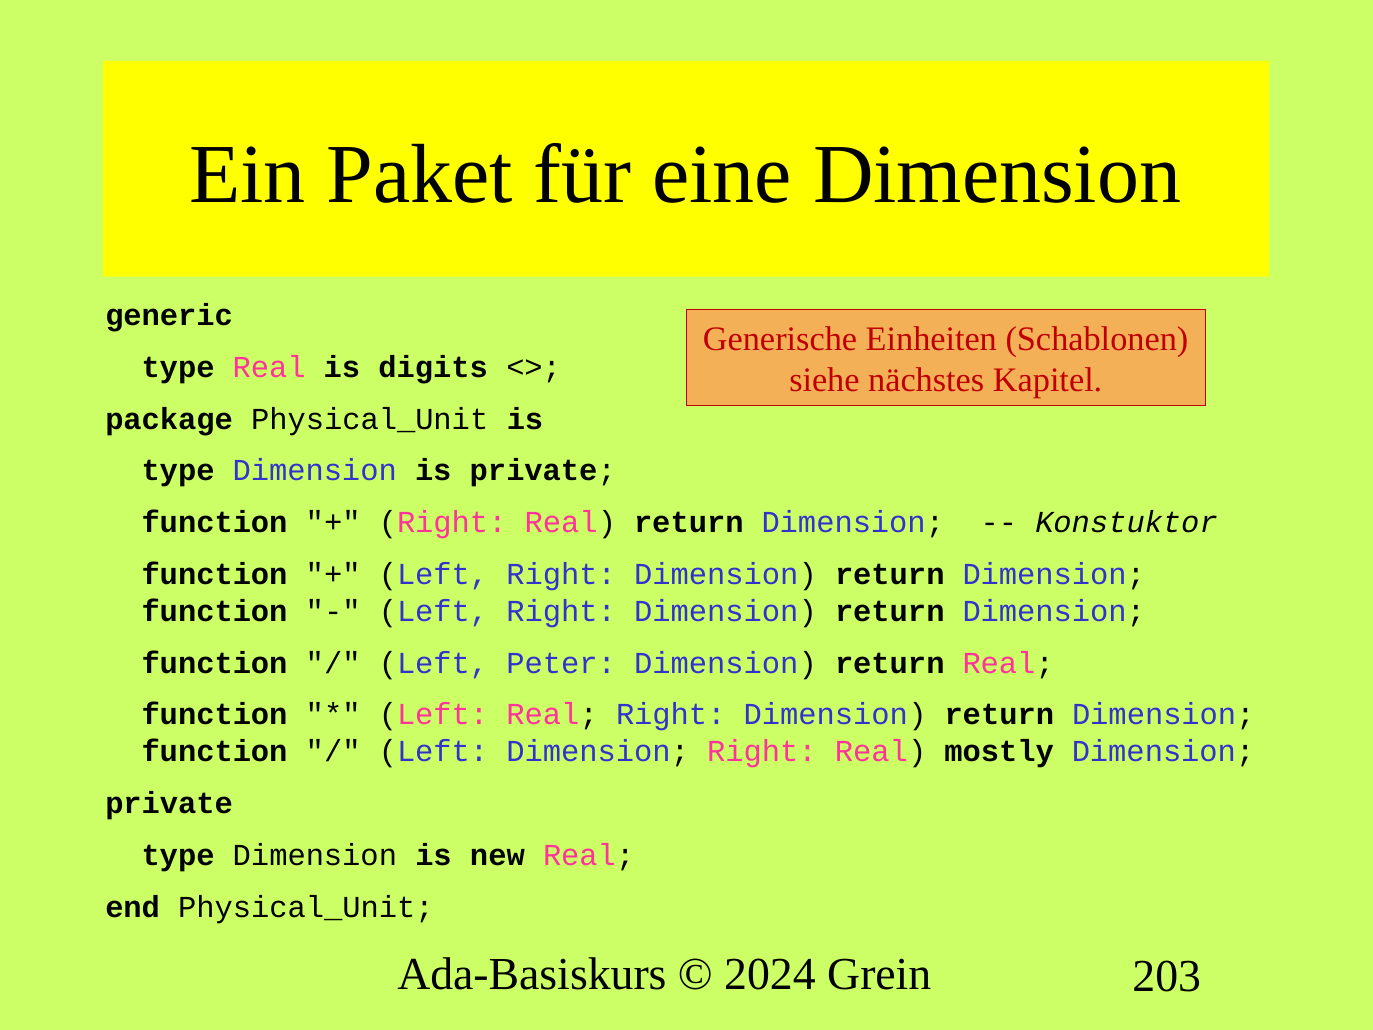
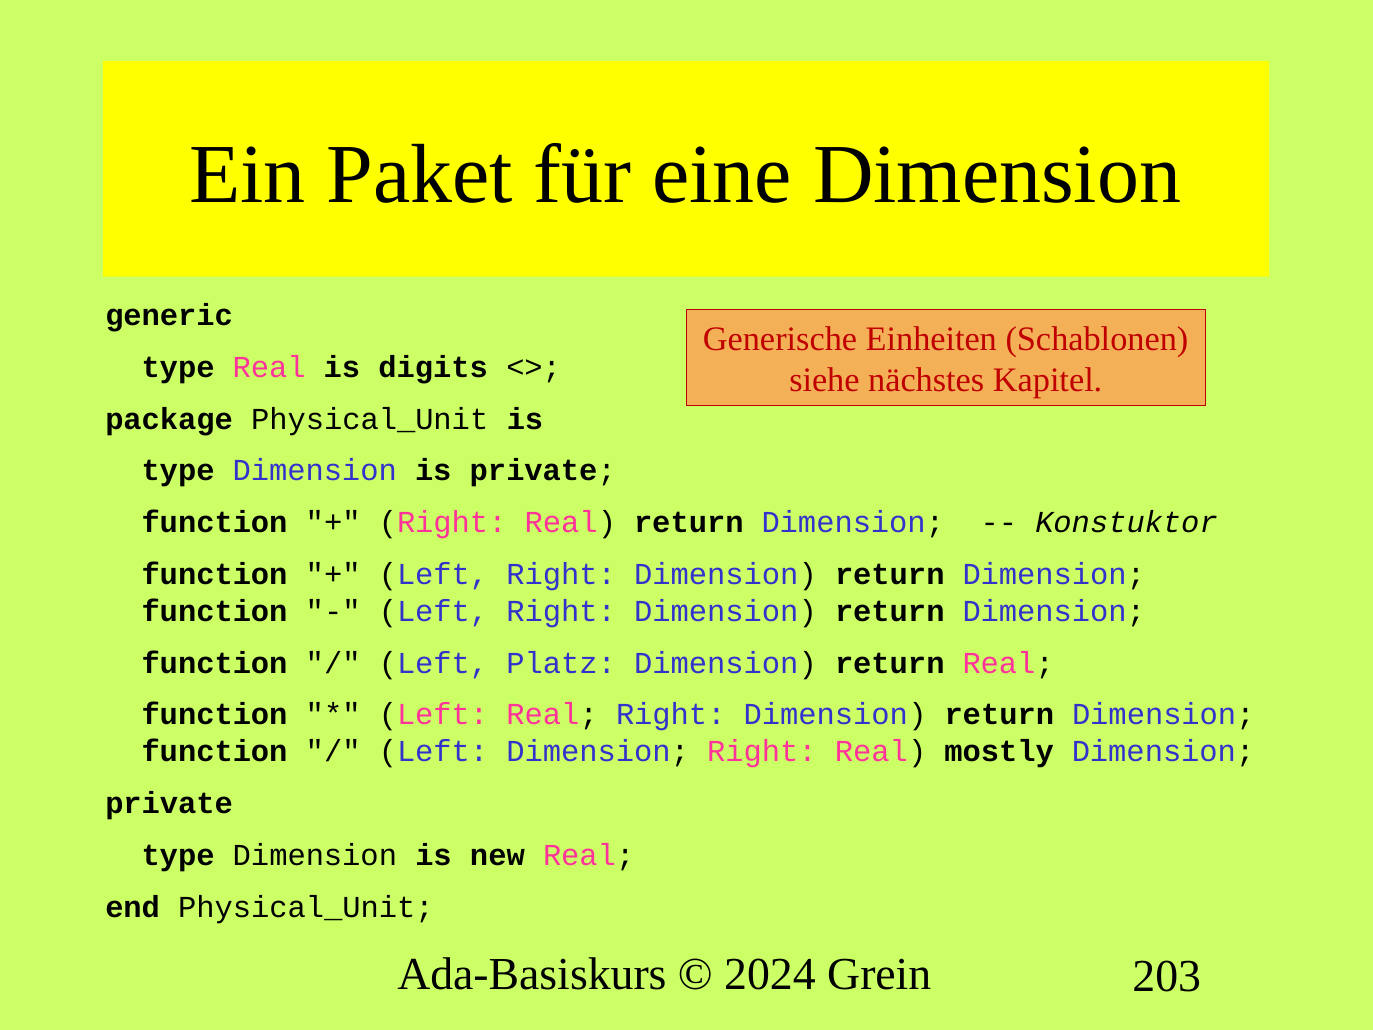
Peter: Peter -> Platz (561, 663)
